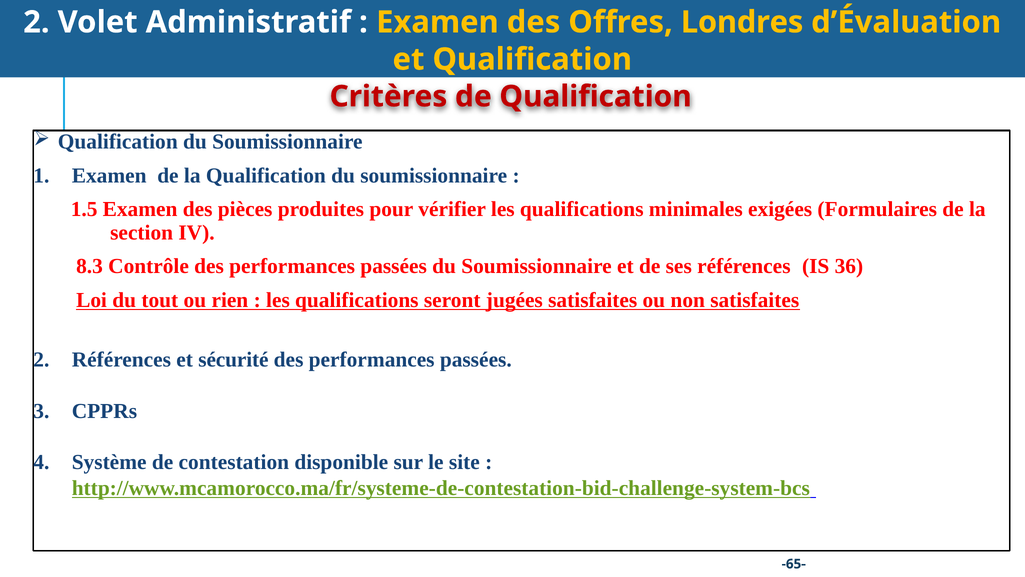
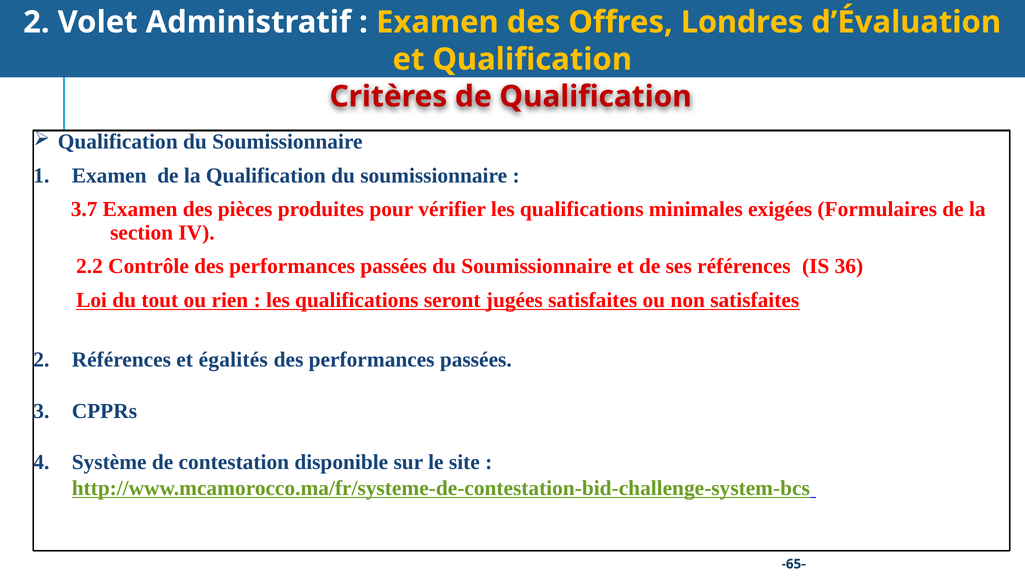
1.5: 1.5 -> 3.7 (84, 209)
8.3: 8.3 -> 2.2 (89, 266)
sécurité: sécurité -> égalités (233, 360)
